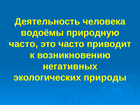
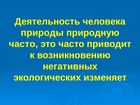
водоёмы: водоёмы -> природы (42, 33)
природы: природы -> изменяет (105, 78)
